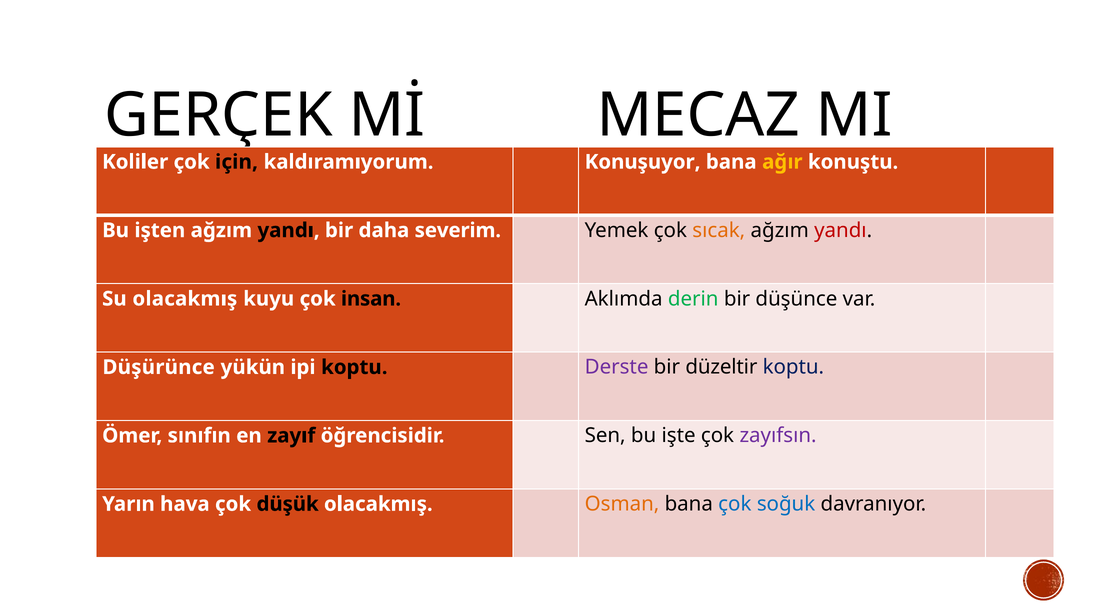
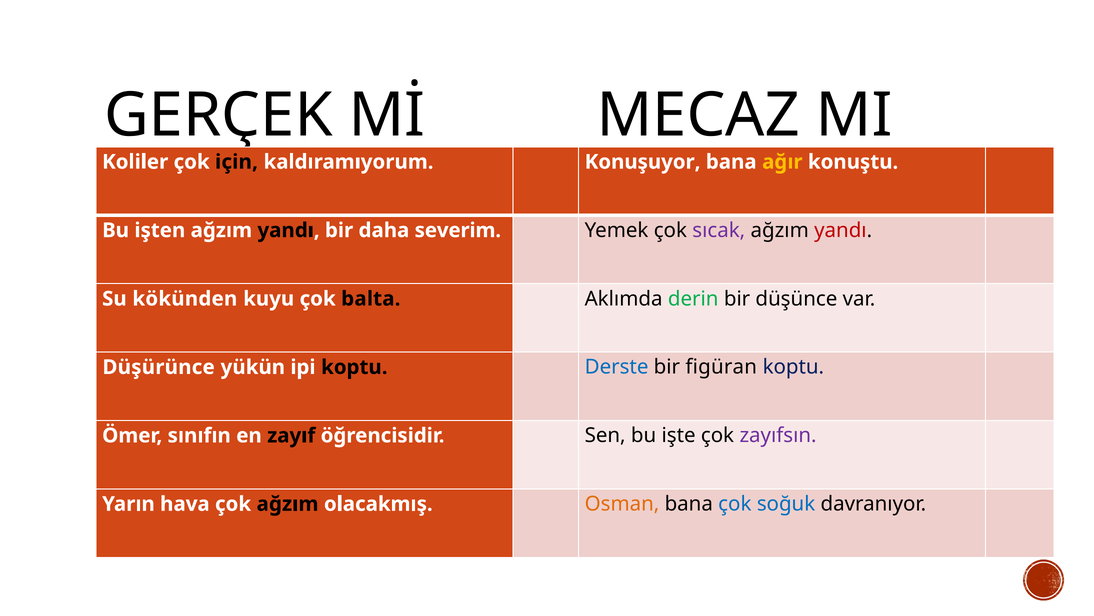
sıcak colour: orange -> purple (719, 230)
Su olacakmış: olacakmış -> kökünden (185, 298)
insan: insan -> balta (371, 298)
Derste colour: purple -> blue (617, 367)
düzeltir: düzeltir -> figüran (721, 367)
çok düşük: düşük -> ağzım (287, 504)
